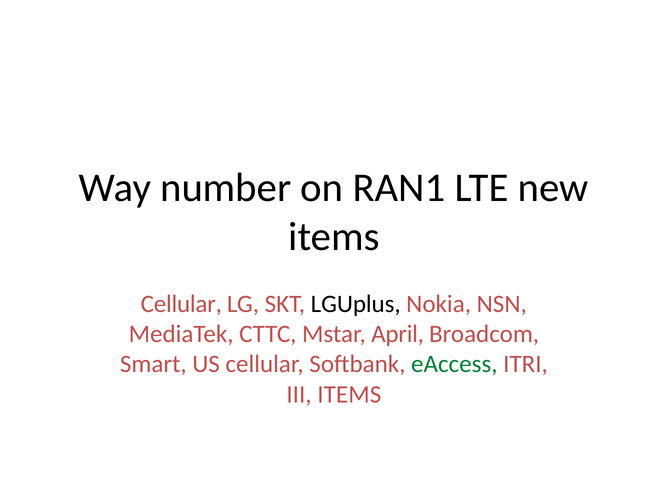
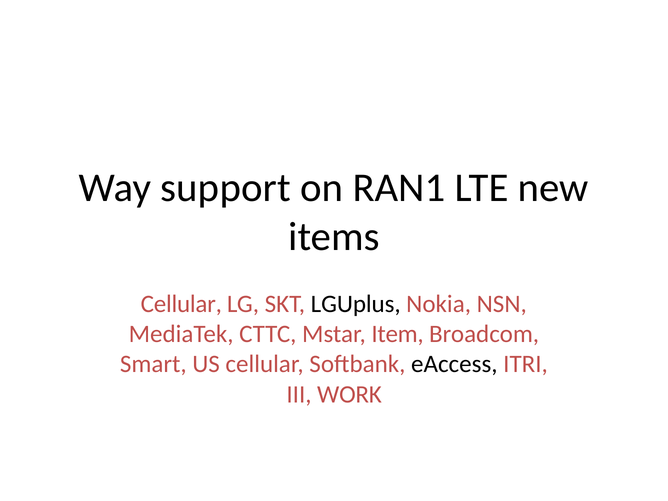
number: number -> support (226, 188)
April: April -> Item (398, 334)
eAccess colour: green -> black (454, 364)
III ITEMS: ITEMS -> WORK (349, 394)
